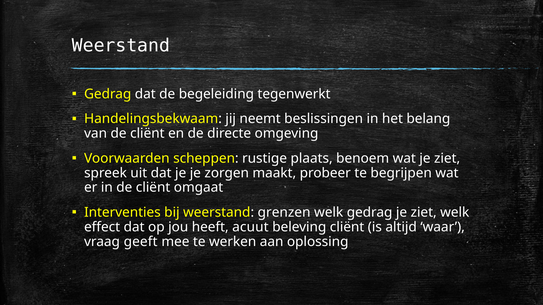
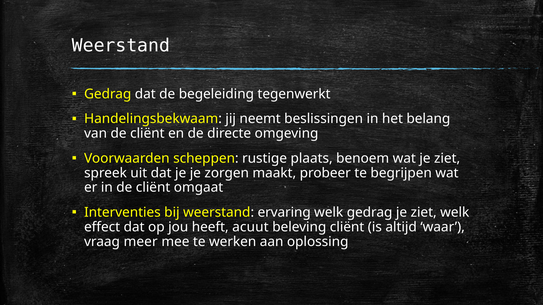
grenzen: grenzen -> ervaring (284, 213)
geeft: geeft -> meer (141, 242)
